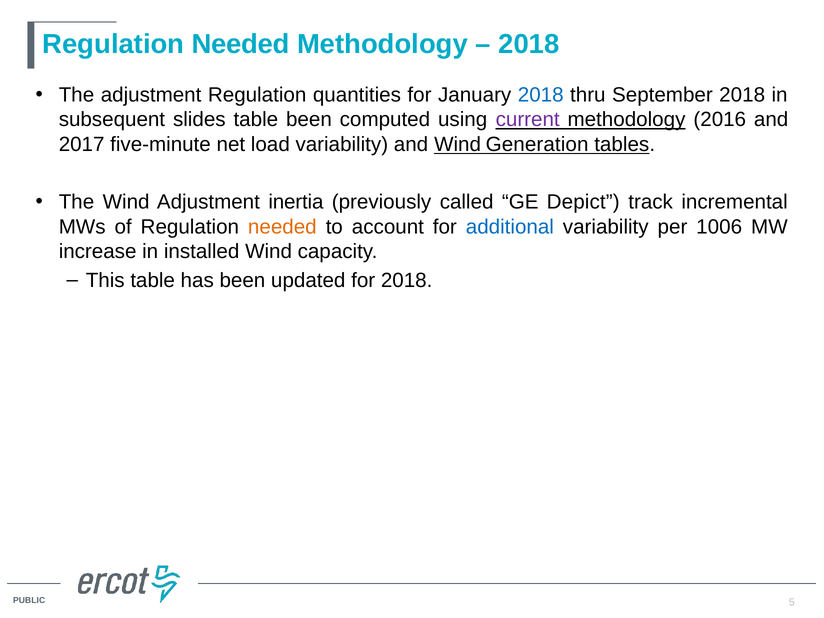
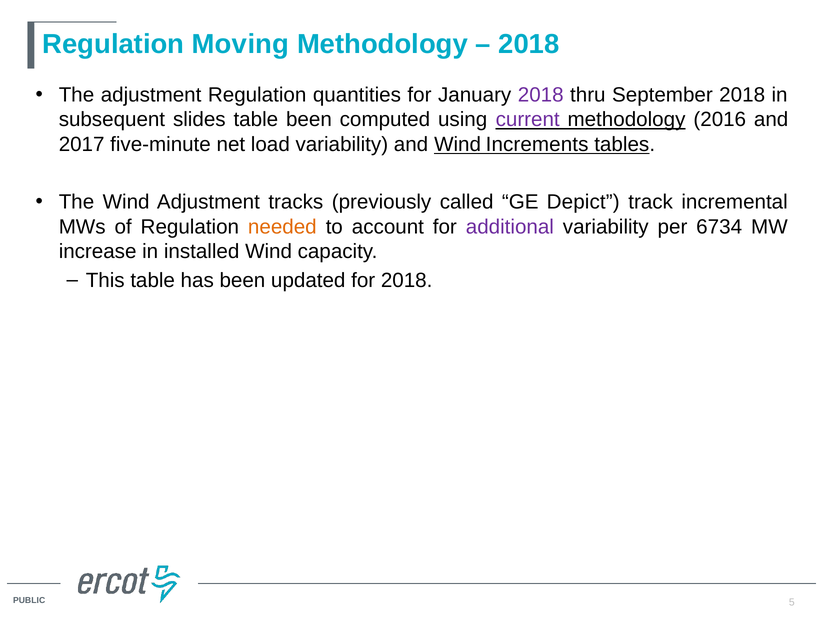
Needed: Needed -> Moving (240, 44)
2018 colour: blue -> purple (541, 95)
Generation: Generation -> Increments (537, 144)
inertia: inertia -> tracks (296, 202)
additional colour: blue -> purple (510, 227)
1006: 1006 -> 6734 (719, 227)
